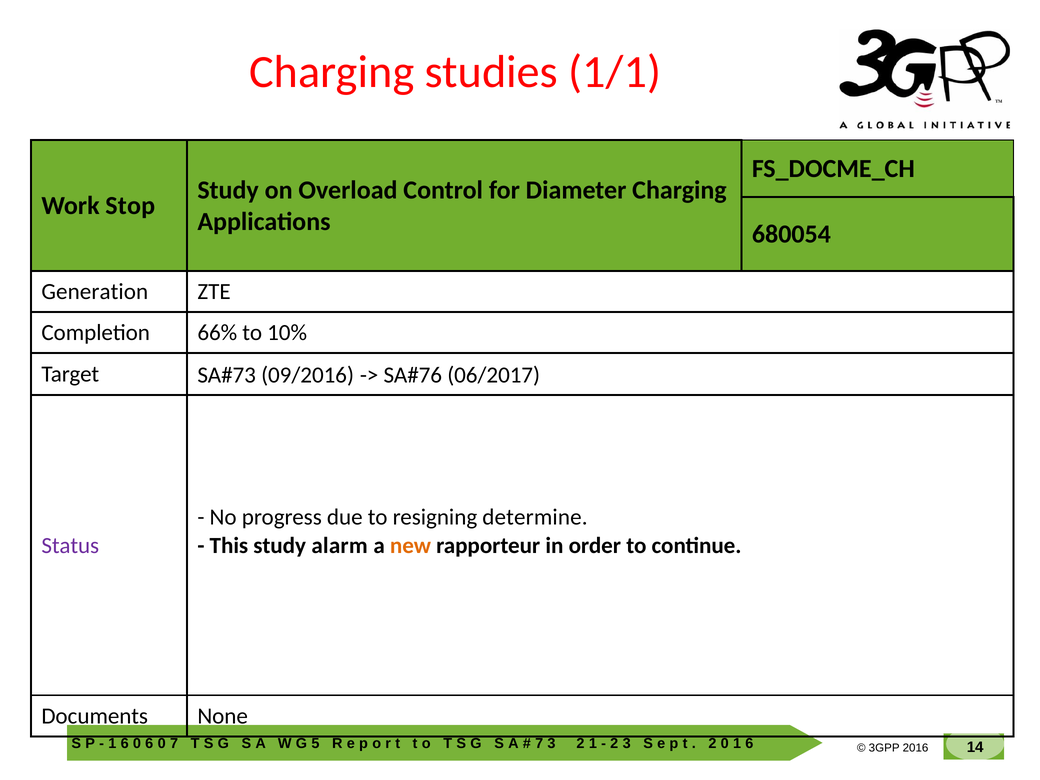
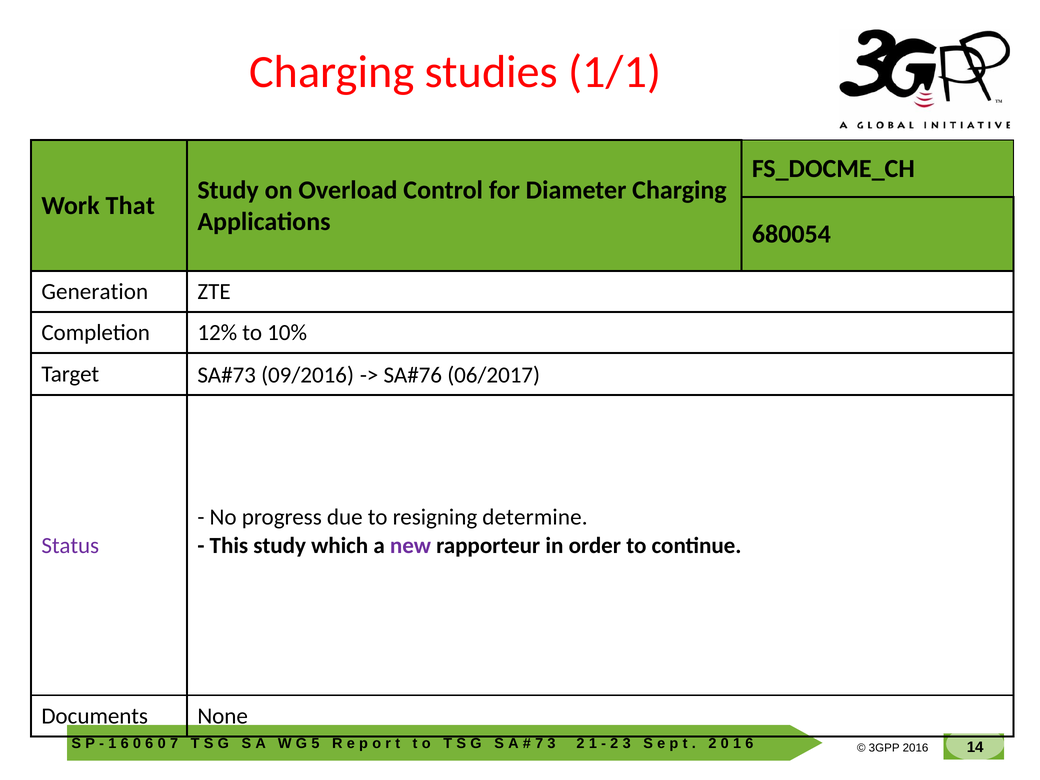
Stop: Stop -> That (130, 206)
66%: 66% -> 12% (217, 333)
alarm: alarm -> which (340, 545)
new colour: orange -> purple (410, 545)
